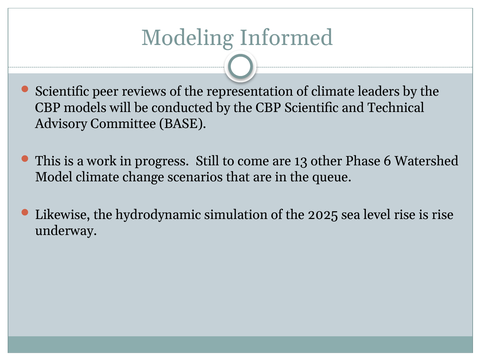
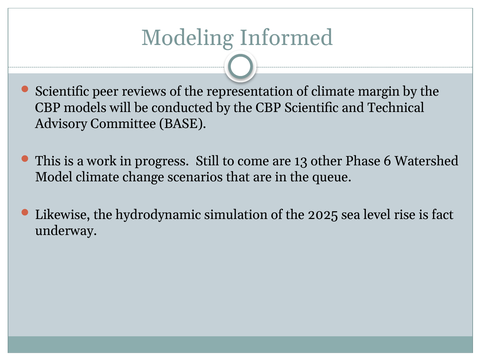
leaders: leaders -> margin (379, 91)
is rise: rise -> fact (443, 214)
